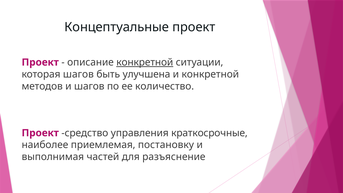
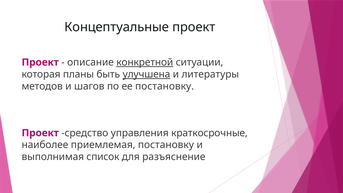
которая шагов: шагов -> планы (78, 74)
улучшена underline: none -> present (146, 74)
и конкретной: конкретной -> литературы (210, 74)
ее количество: количество -> постановку (165, 86)
частей: частей -> список (103, 157)
